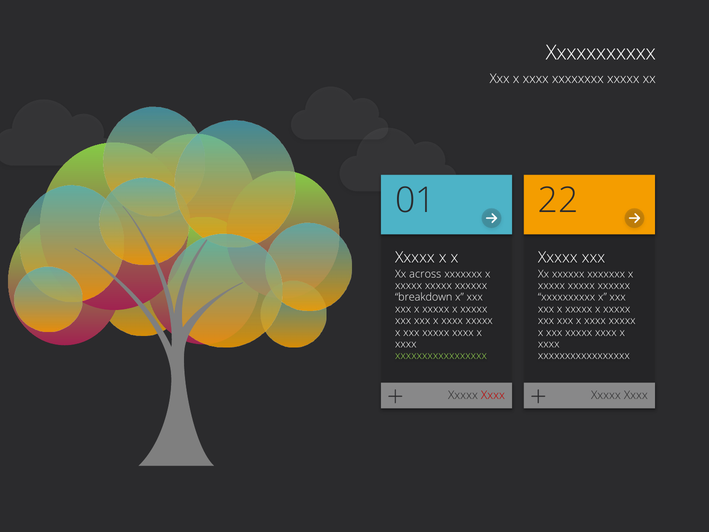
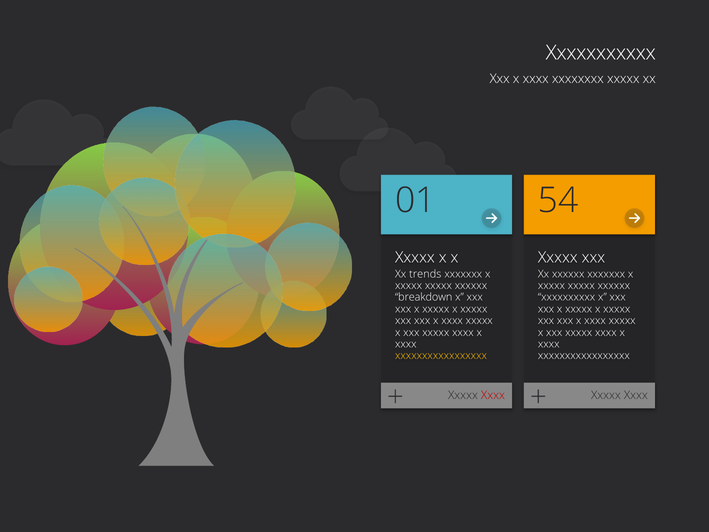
22: 22 -> 54 (558, 201)
across: across -> trends (425, 274)
xxxxxxxxxxxxxxxxx colour: light green -> yellow (441, 356)
